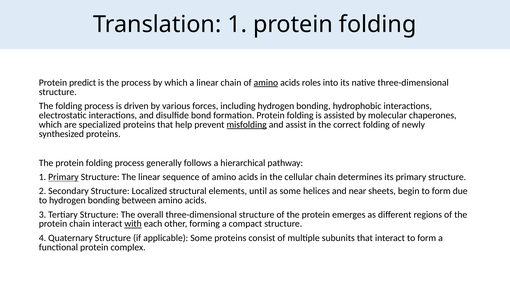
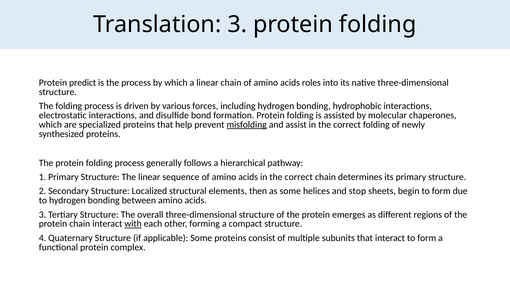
Translation 1: 1 -> 3 (237, 24)
amino underline: present -> none (266, 83)
Primary underline: present -> none (63, 177)
acids in the cellular: cellular -> correct (299, 177)
until: until -> then (258, 191)
near: near -> stop (357, 191)
